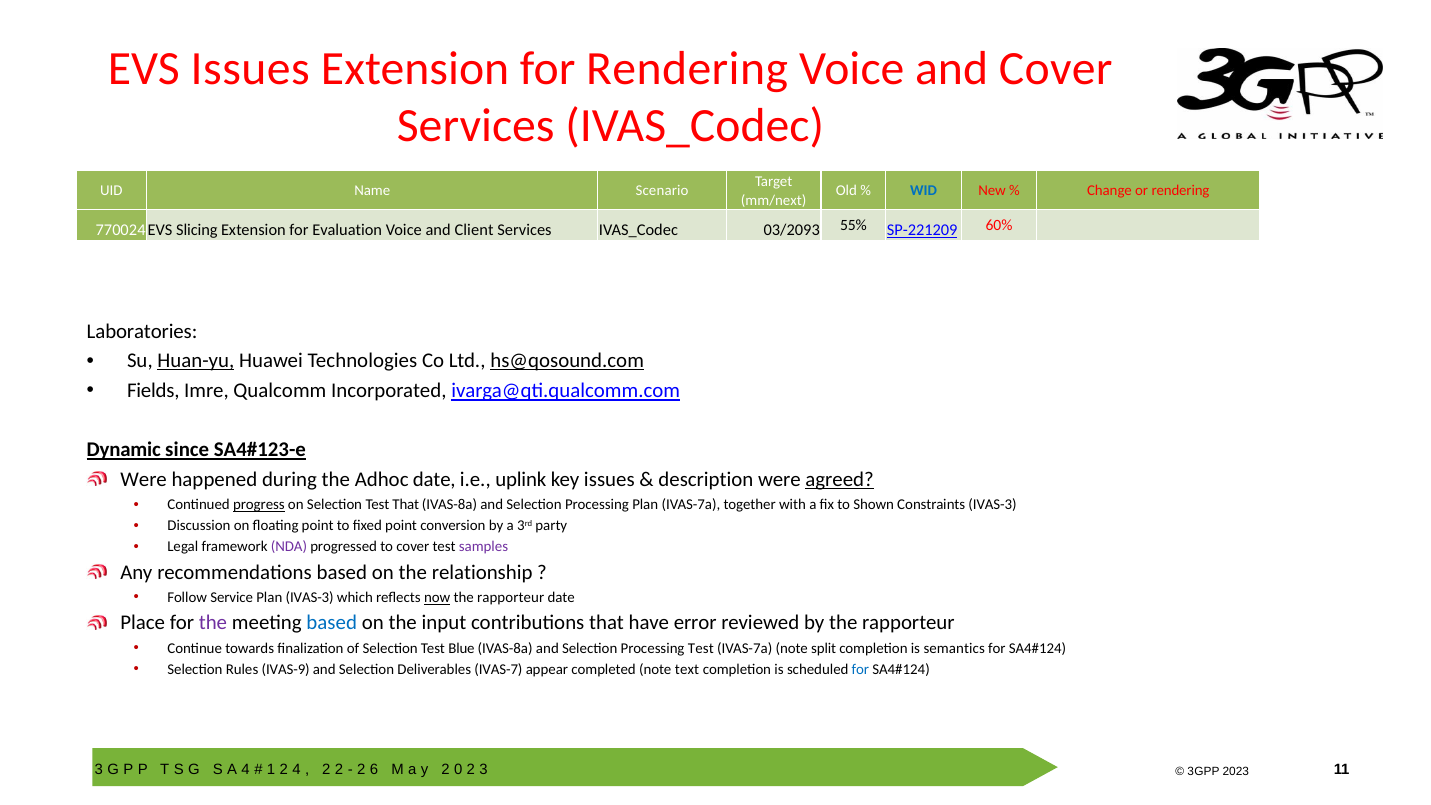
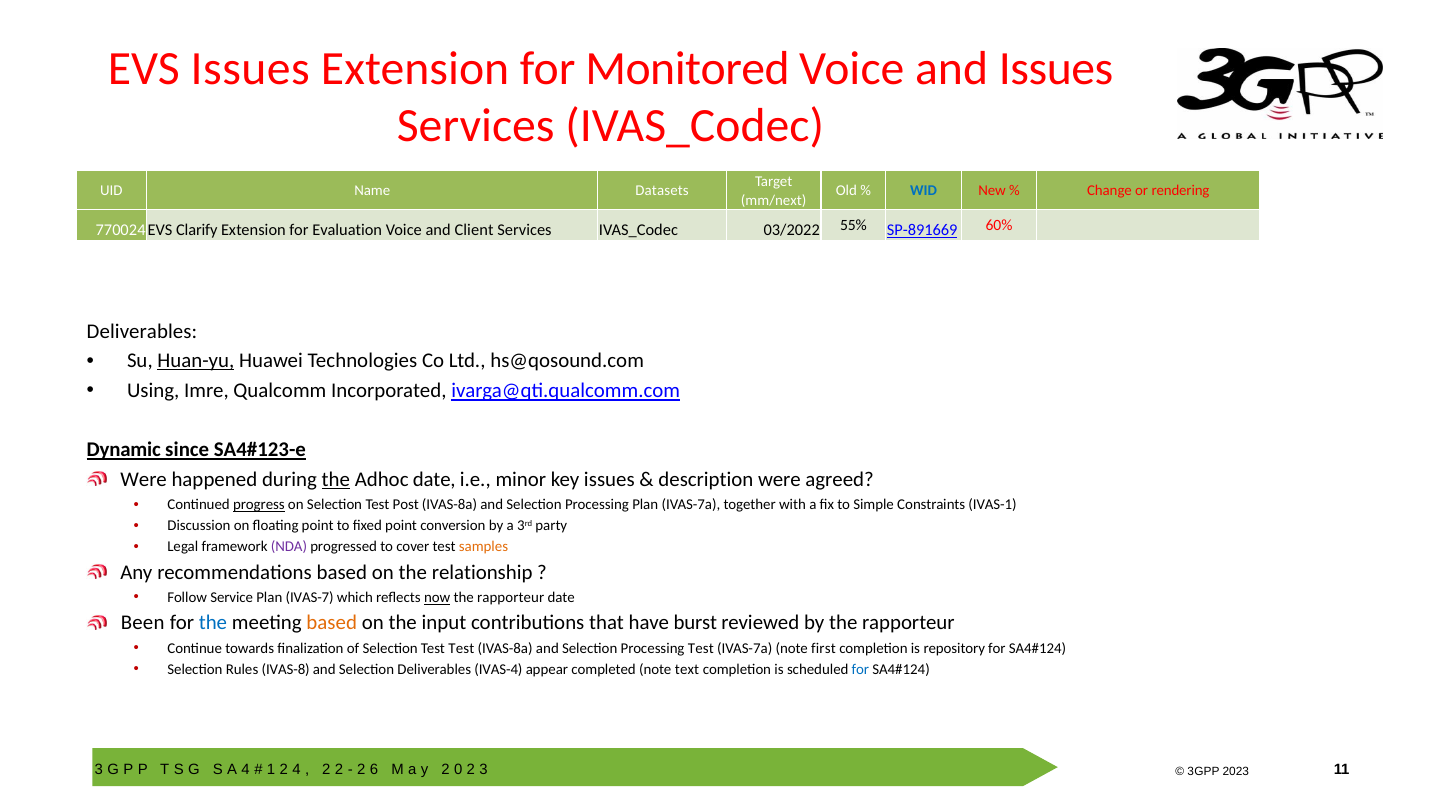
for Rendering: Rendering -> Monitored (688, 69)
and Cover: Cover -> Issues (1056, 69)
Scenario: Scenario -> Datasets (662, 191)
Slicing: Slicing -> Clarify (197, 231)
03/2093: 03/2093 -> 03/2022 (792, 231)
SP-221209: SP-221209 -> SP-891669 (922, 231)
Laboratories: Laboratories -> Deliverables (142, 331)
hs@qosound.com underline: present -> none (567, 361)
Fields: Fields -> Using (153, 391)
the underline: none -> present (336, 479)
uplink: uplink -> minor (521, 479)
agreed underline: present -> none (840, 479)
Test That: That -> Post (406, 505)
Shown: Shown -> Simple (874, 505)
Constraints IVAS-3: IVAS-3 -> IVAS-1 (993, 505)
samples colour: purple -> orange (483, 547)
Plan IVAS-3: IVAS-3 -> IVAS-7 (310, 597)
Place: Place -> Been (143, 623)
the colour: purple -> blue (213, 623)
based colour: blue -> orange (332, 623)
error: error -> burst (695, 623)
Test Blue: Blue -> Test (461, 648)
split: split -> first (823, 648)
semantics: semantics -> repository (954, 648)
IVAS-9: IVAS-9 -> IVAS-8 (286, 669)
IVAS-7: IVAS-7 -> IVAS-4 (498, 669)
